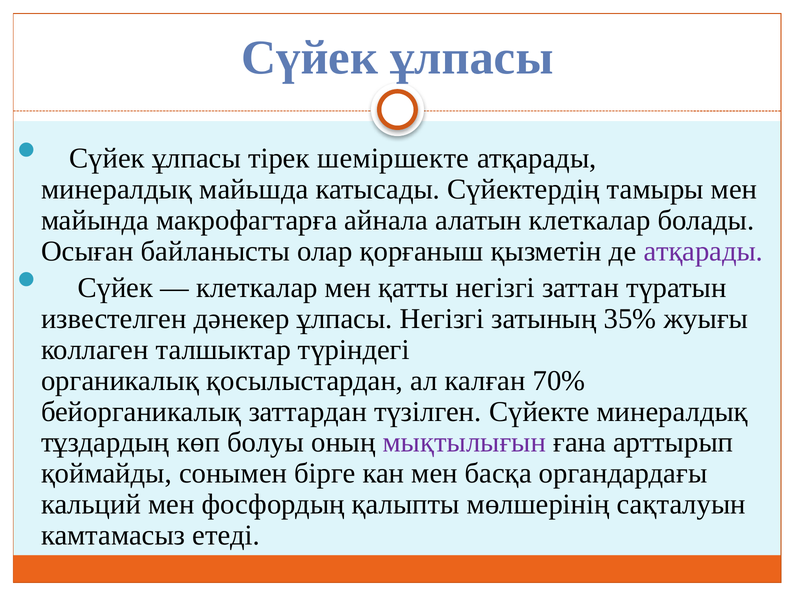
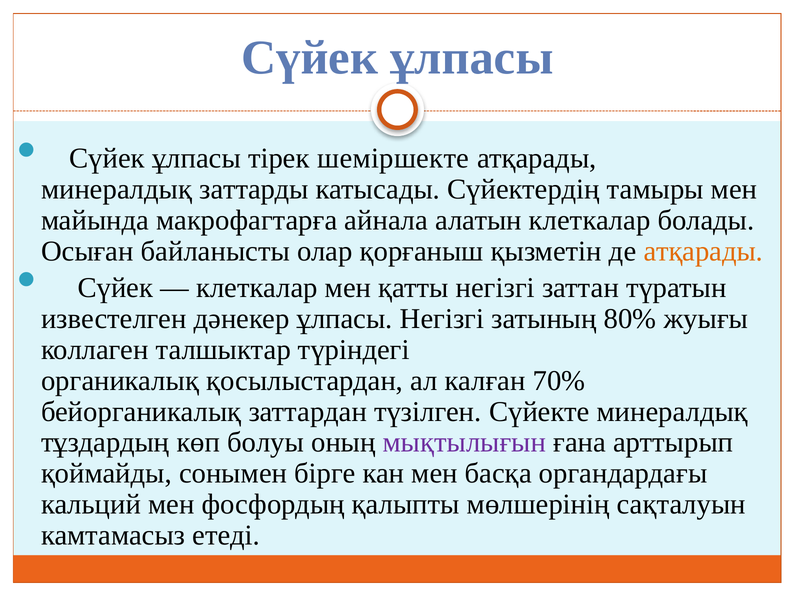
майьшда: майьшда -> заттарды (254, 189)
атқарады colour: purple -> orange (703, 251)
35%: 35% -> 80% (630, 319)
